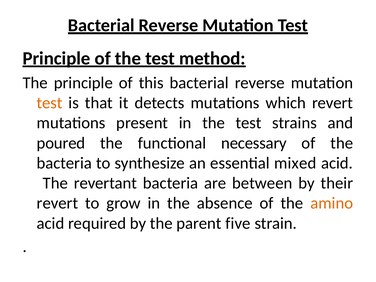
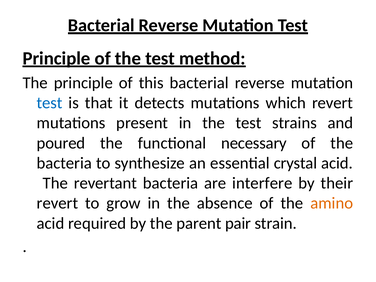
test colour: orange -> blue (50, 103)
mixed: mixed -> crystal (295, 163)
between: between -> interfere (262, 183)
five: five -> pair (238, 223)
